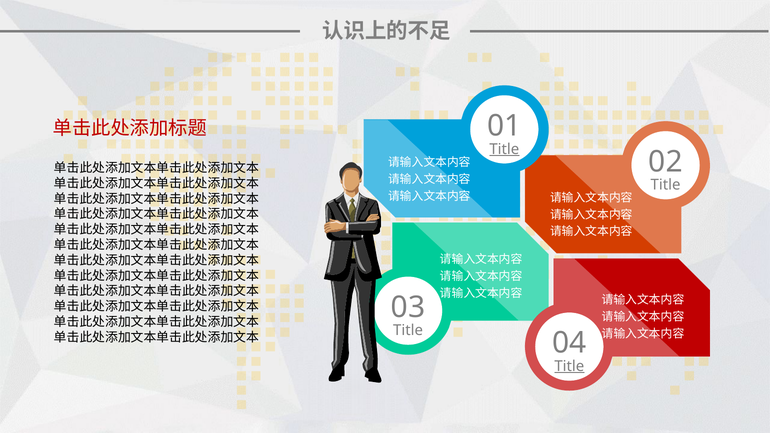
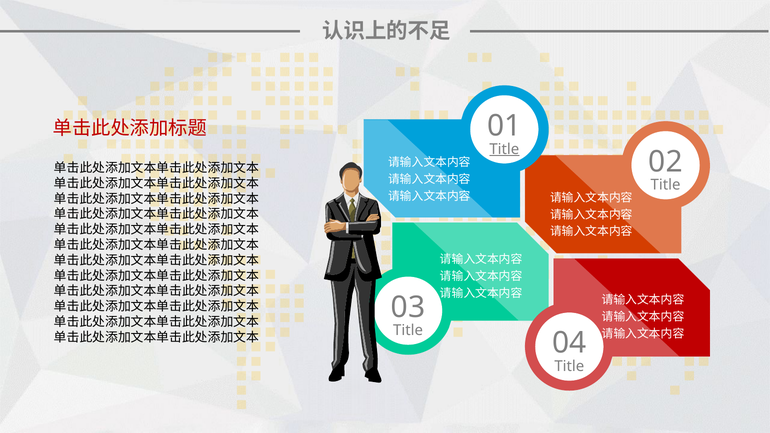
Title underline: present -> none (569, 366)
